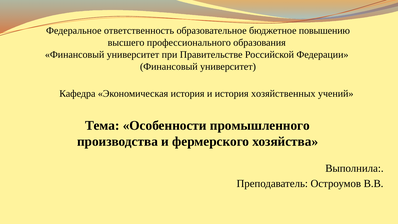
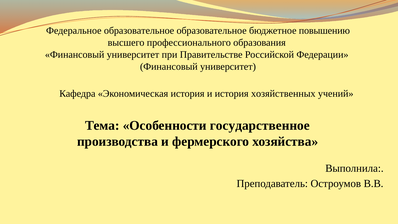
Федеральное ответственность: ответственность -> образовательное (139, 31)
промышленного: промышленного -> государственное (260, 125)
